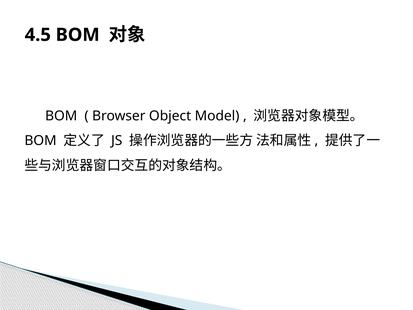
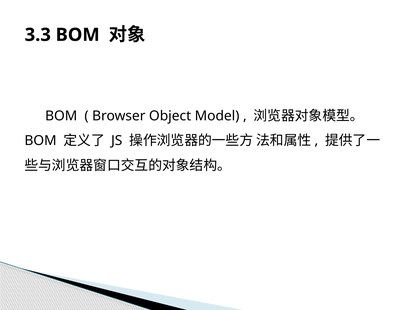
4.5: 4.5 -> 3.3 (38, 35)
